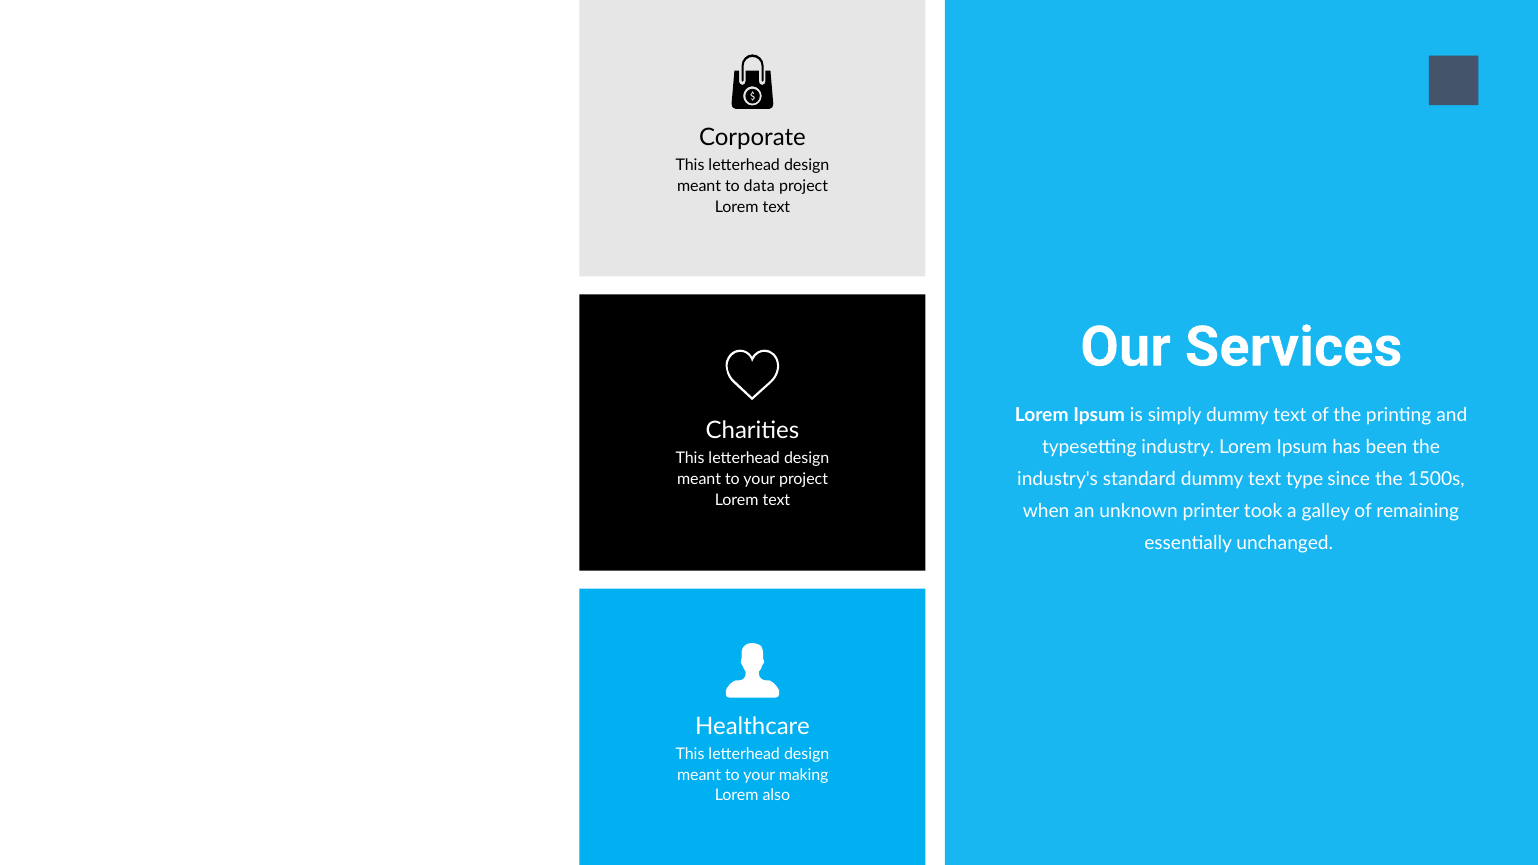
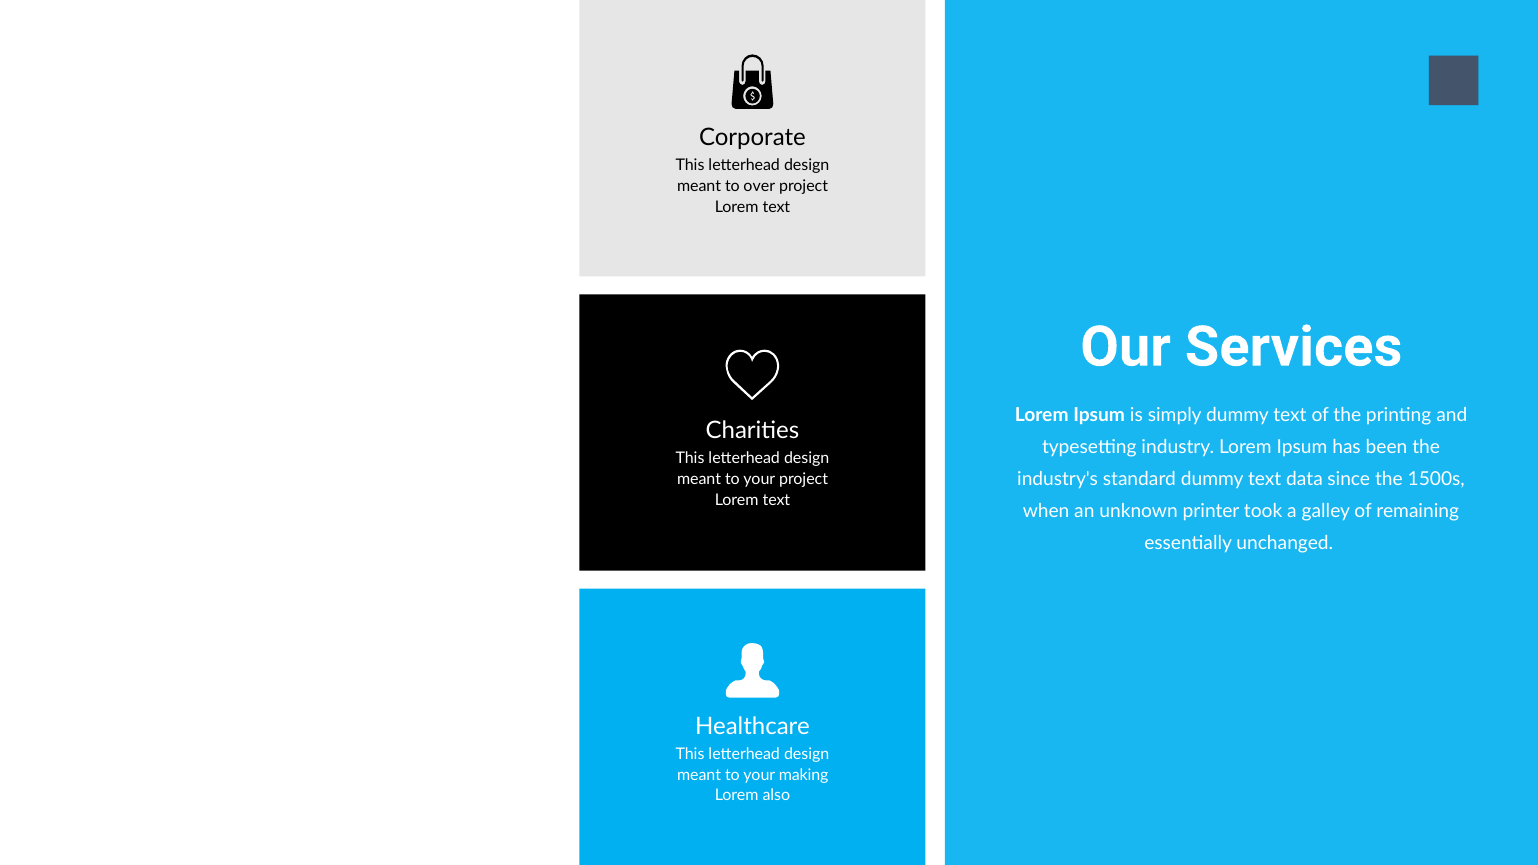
data: data -> over (759, 186)
type: type -> data (1305, 479)
